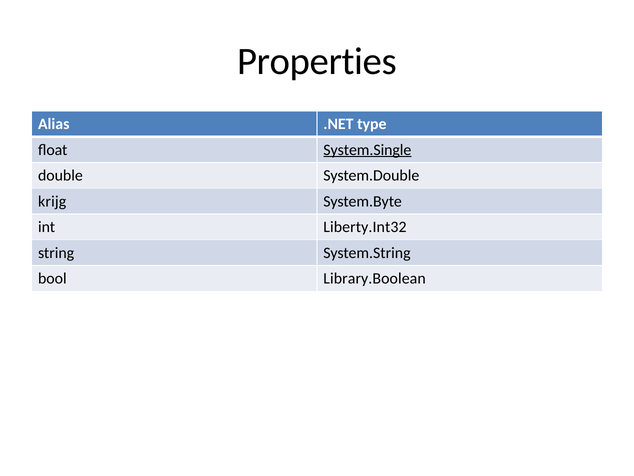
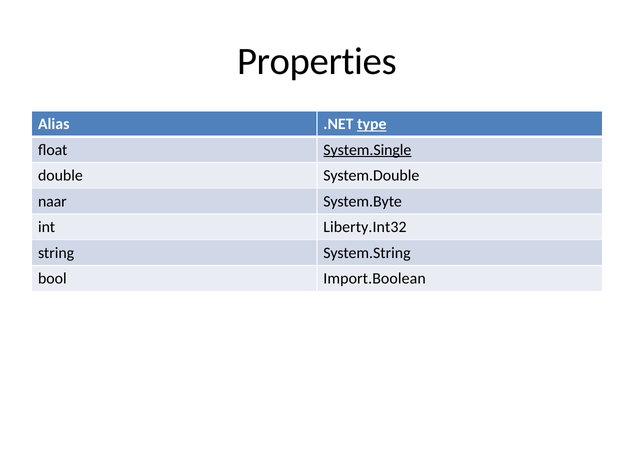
type underline: none -> present (372, 124)
krijg: krijg -> naar (52, 201)
Library.Boolean: Library.Boolean -> Import.Boolean (375, 278)
